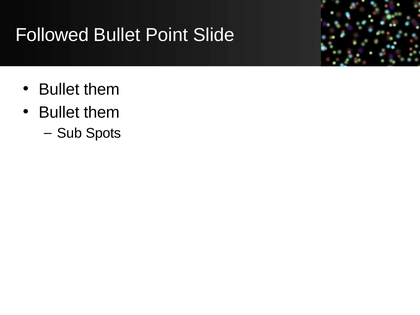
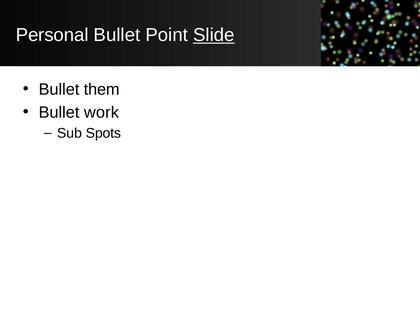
Followed: Followed -> Personal (52, 35)
Slide underline: none -> present (214, 35)
them: them -> work (101, 112)
